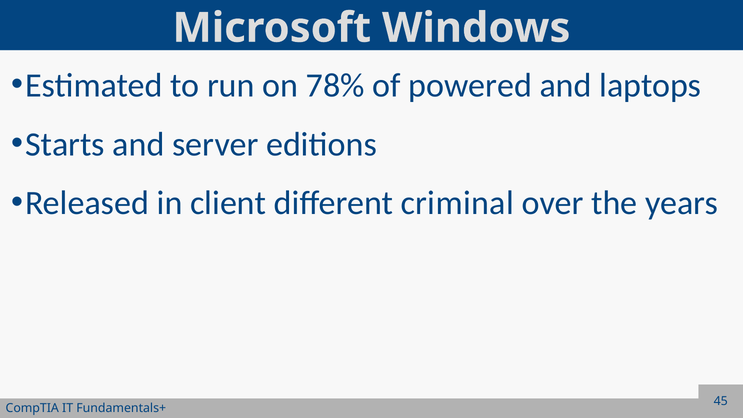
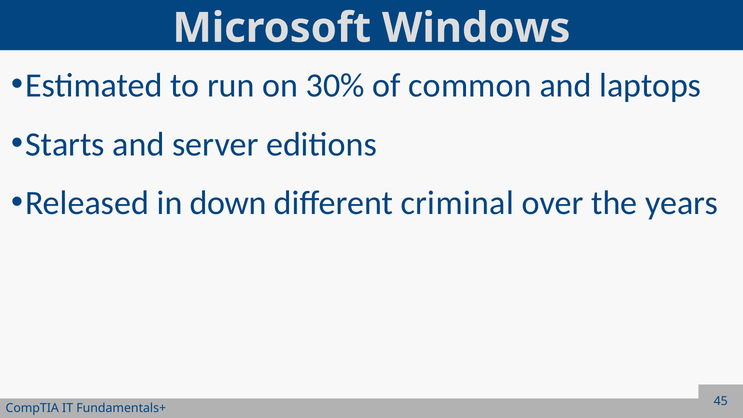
78%: 78% -> 30% (335, 85)
powered: powered -> common (470, 85)
client: client -> down (228, 203)
